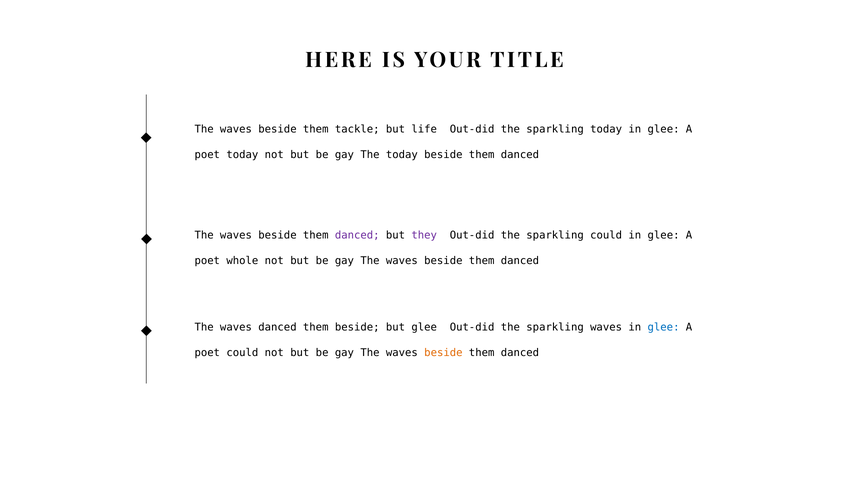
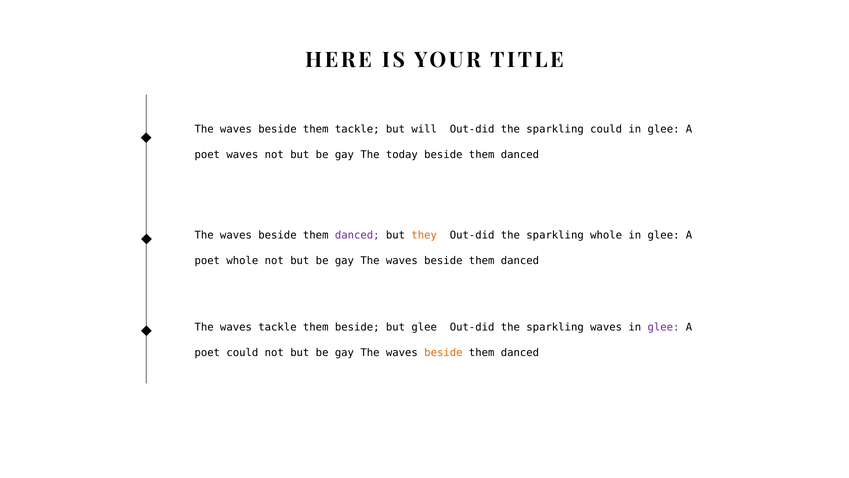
life: life -> will (424, 129)
sparkling today: today -> could (606, 129)
poet today: today -> waves (242, 155)
they colour: purple -> orange (424, 235)
sparkling could: could -> whole (606, 235)
waves danced: danced -> tackle (277, 327)
glee colour: blue -> purple (664, 327)
